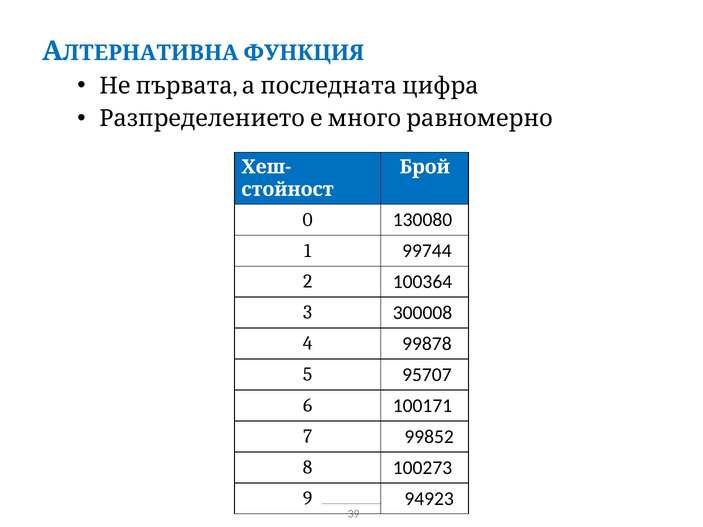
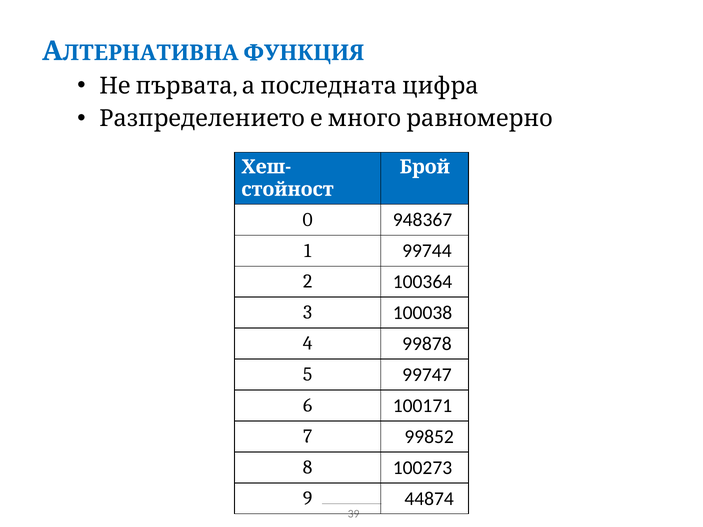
130080: 130080 -> 948367 (423, 220)
300008: 300008 -> 100038 (423, 313)
95707: 95707 -> 99747 (427, 375)
94923: 94923 -> 44874 (429, 499)
